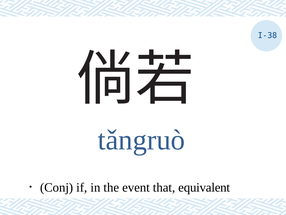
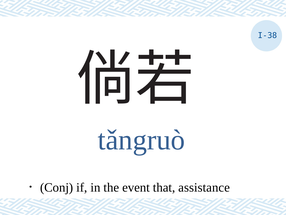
equivalent: equivalent -> assistance (204, 187)
